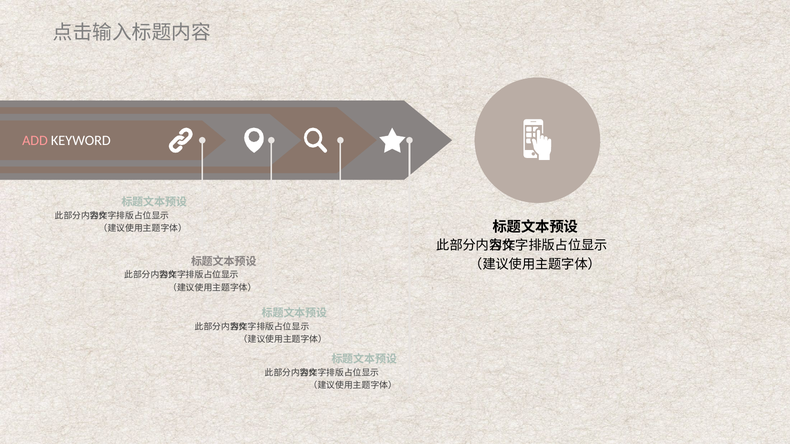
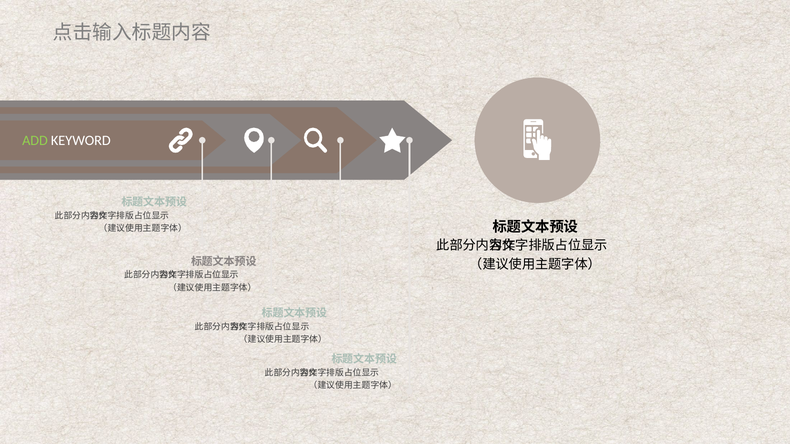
ADD colour: pink -> light green (35, 141)
